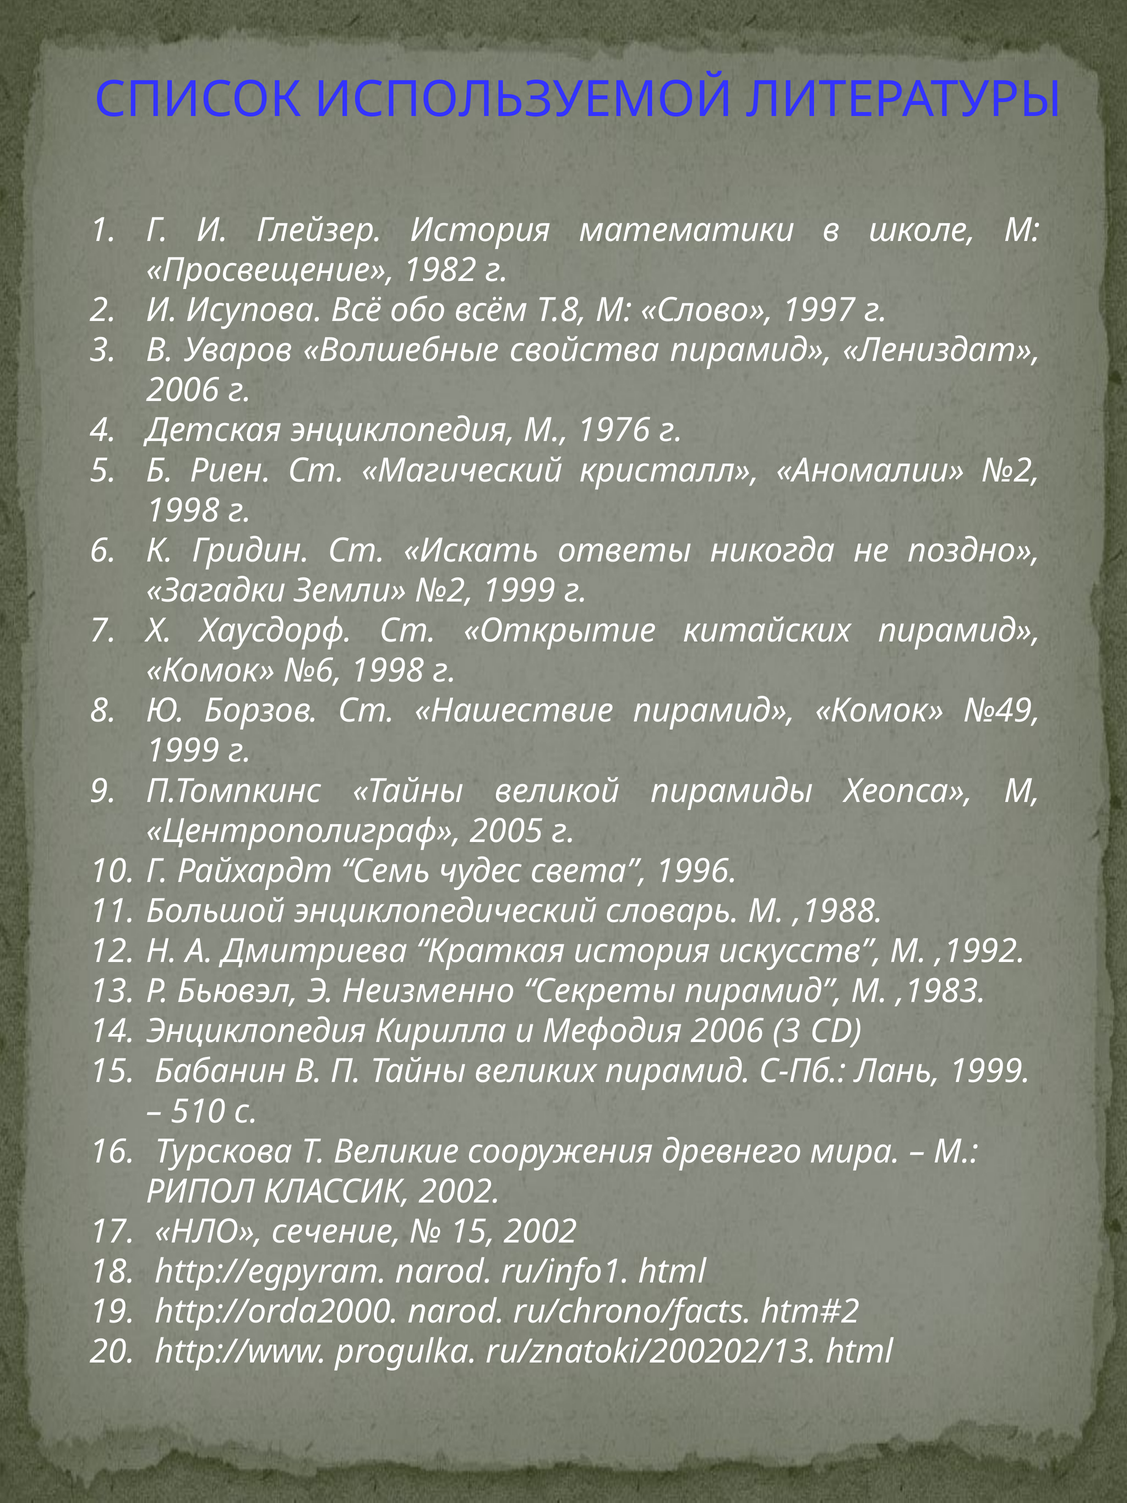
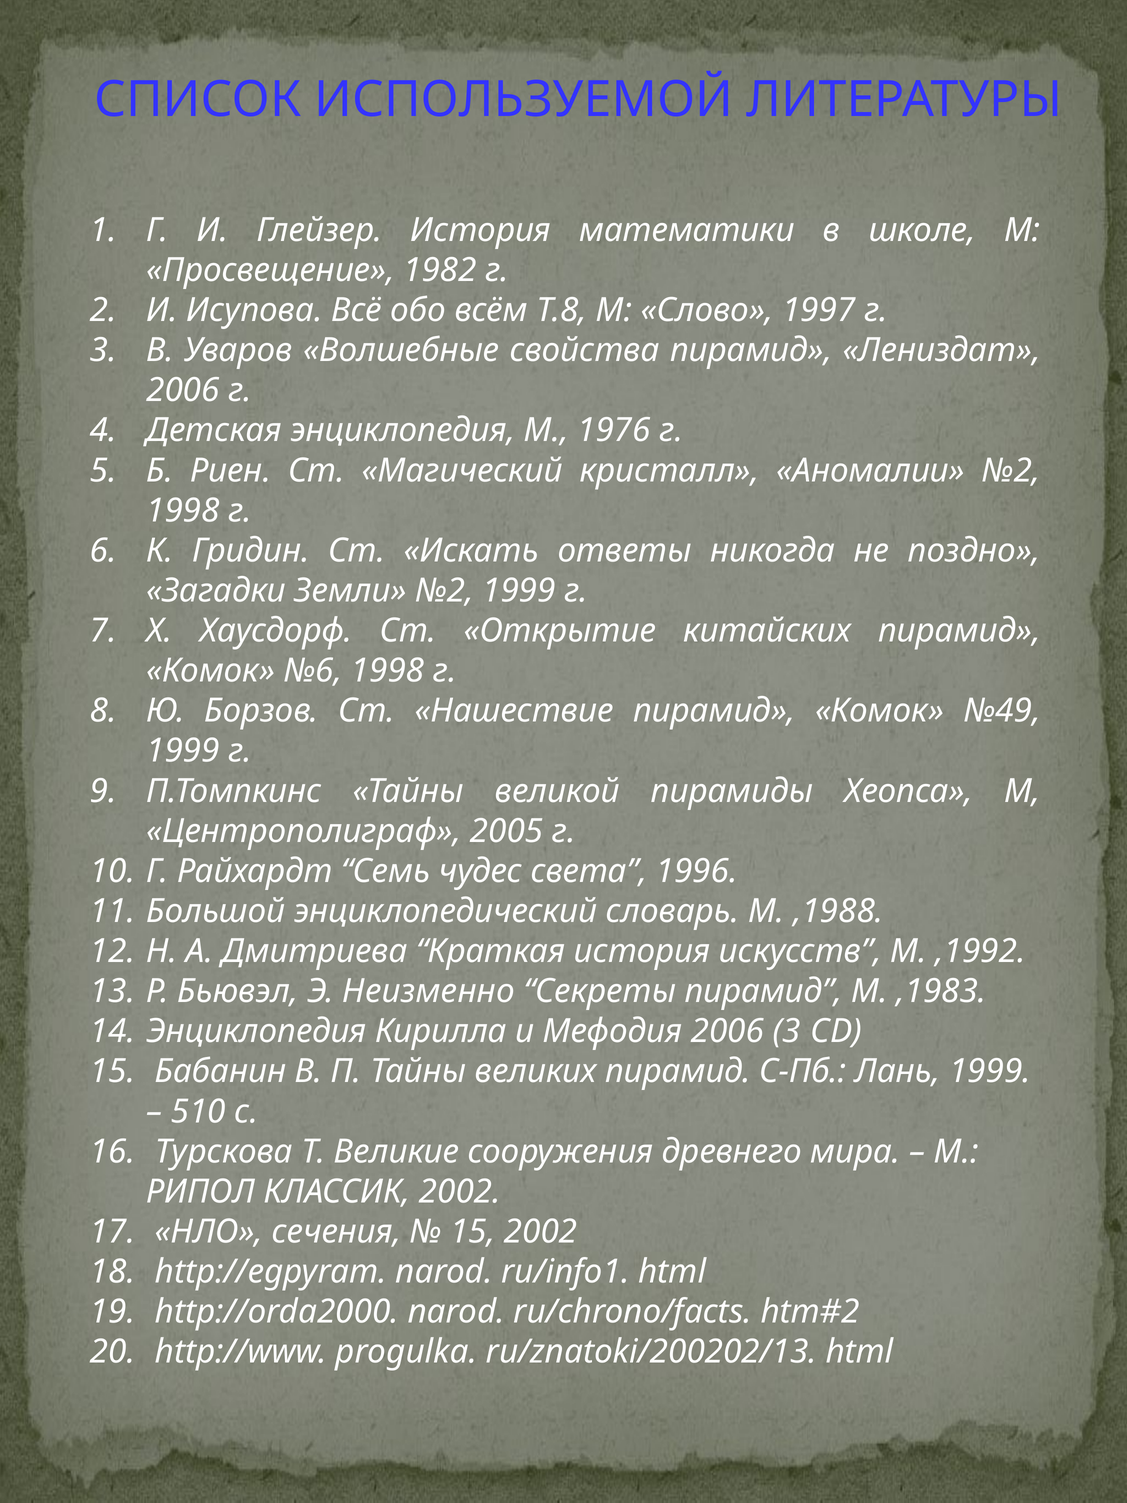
сечение: сечение -> сечения (336, 1231)
